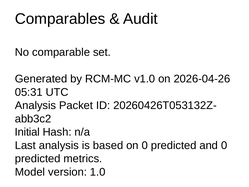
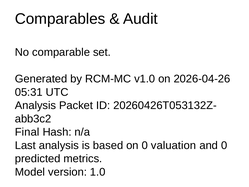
Initial: Initial -> Final (27, 132)
on 0 predicted: predicted -> valuation (174, 145)
